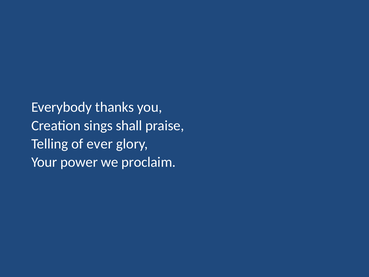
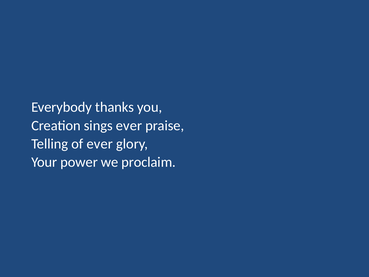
sings shall: shall -> ever (129, 125)
